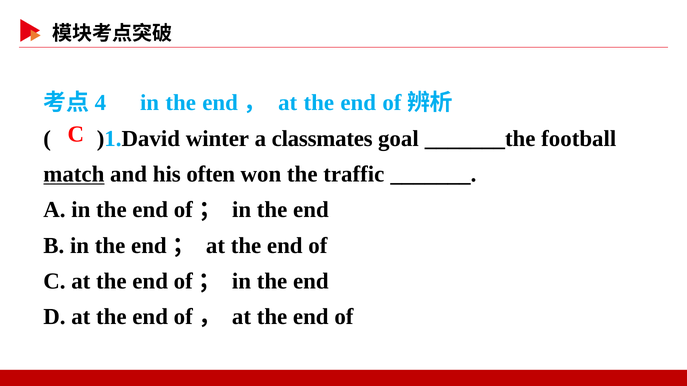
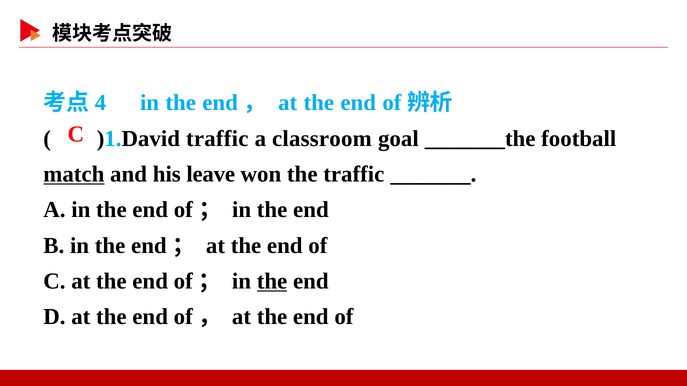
)1.David winter: winter -> traffic (217, 139)
classmates: classmates -> classroom (322, 139)
often: often -> leave (211, 174)
the underline: none -> present (272, 282)
